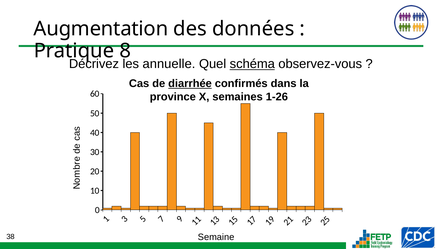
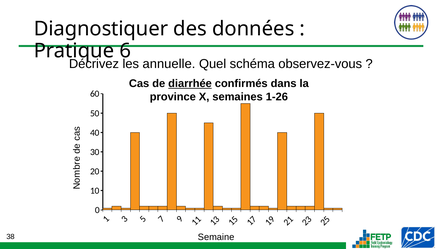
Augmentation: Augmentation -> Diagnostiquer (101, 29)
8: 8 -> 6 (125, 51)
schéma underline: present -> none (252, 64)
